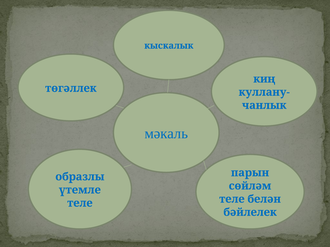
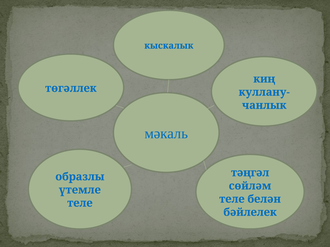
парын: парын -> тәңгәл (250, 173)
